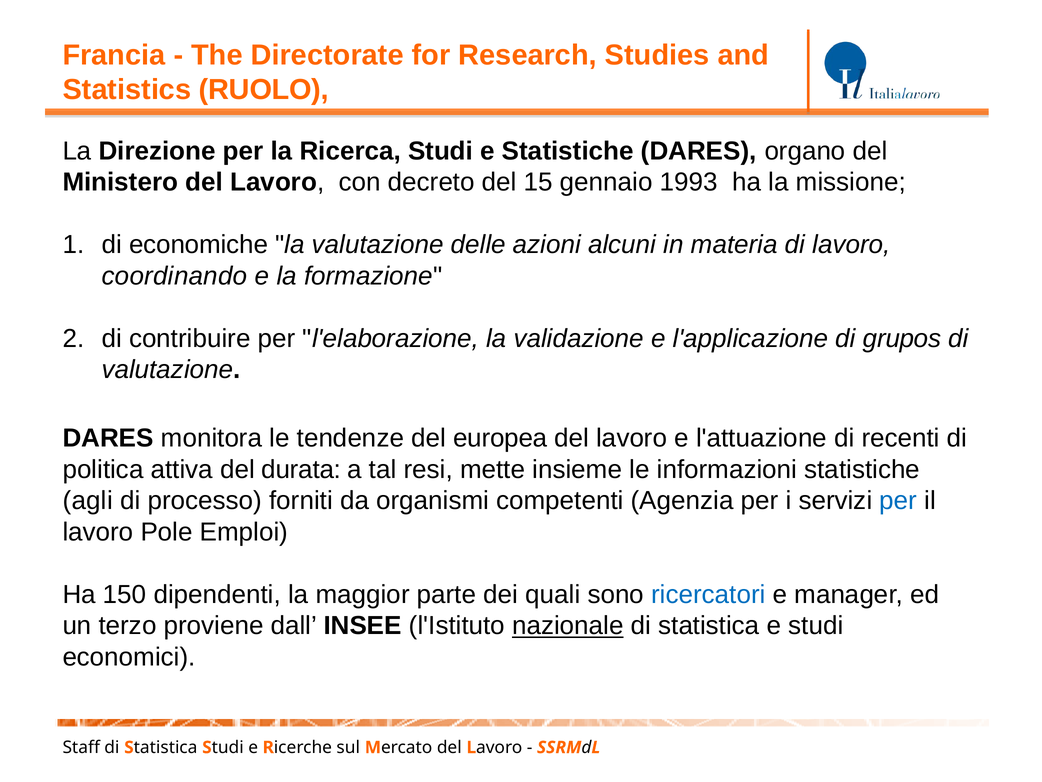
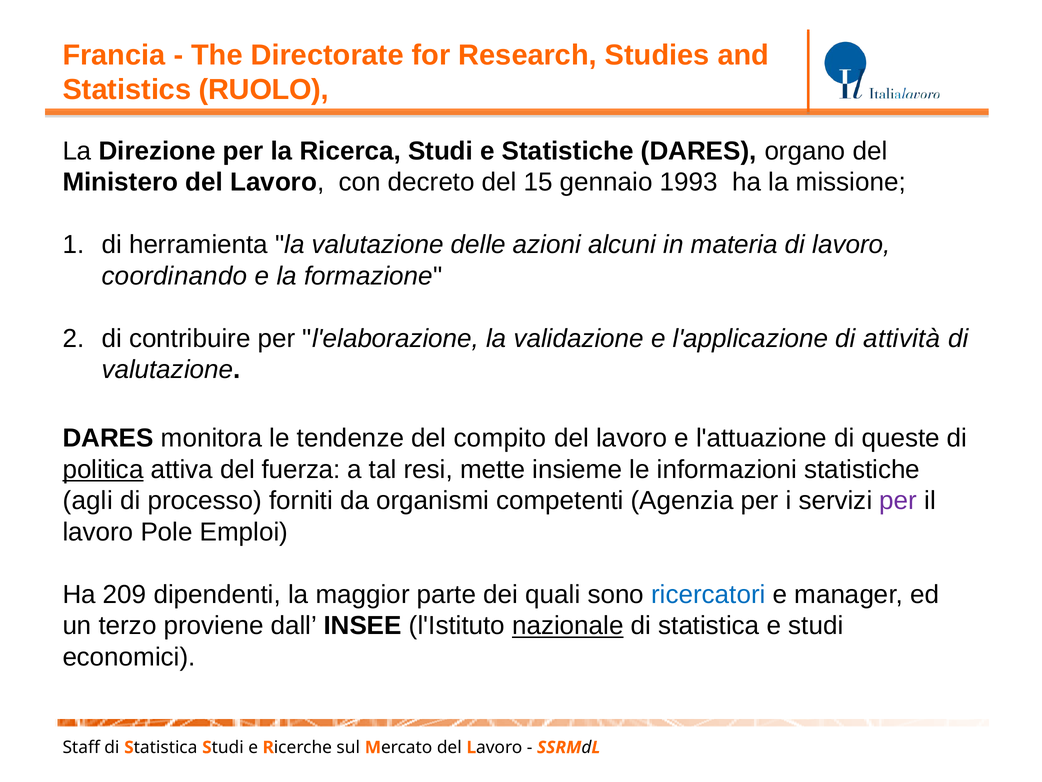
economiche: economiche -> herramienta (198, 245)
grupos: grupos -> attività (902, 338)
europea: europea -> compito (500, 438)
recenti: recenti -> queste (901, 438)
politica underline: none -> present (103, 469)
durata: durata -> fuerza (301, 469)
per colour: blue -> purple (898, 500)
150: 150 -> 209 (125, 594)
